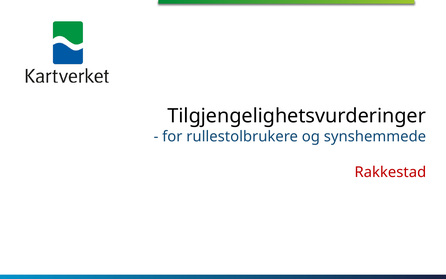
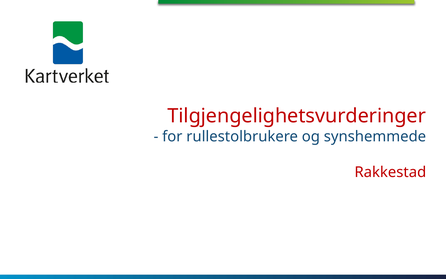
Tilgjengelighetsvurderinger colour: black -> red (297, 116)
